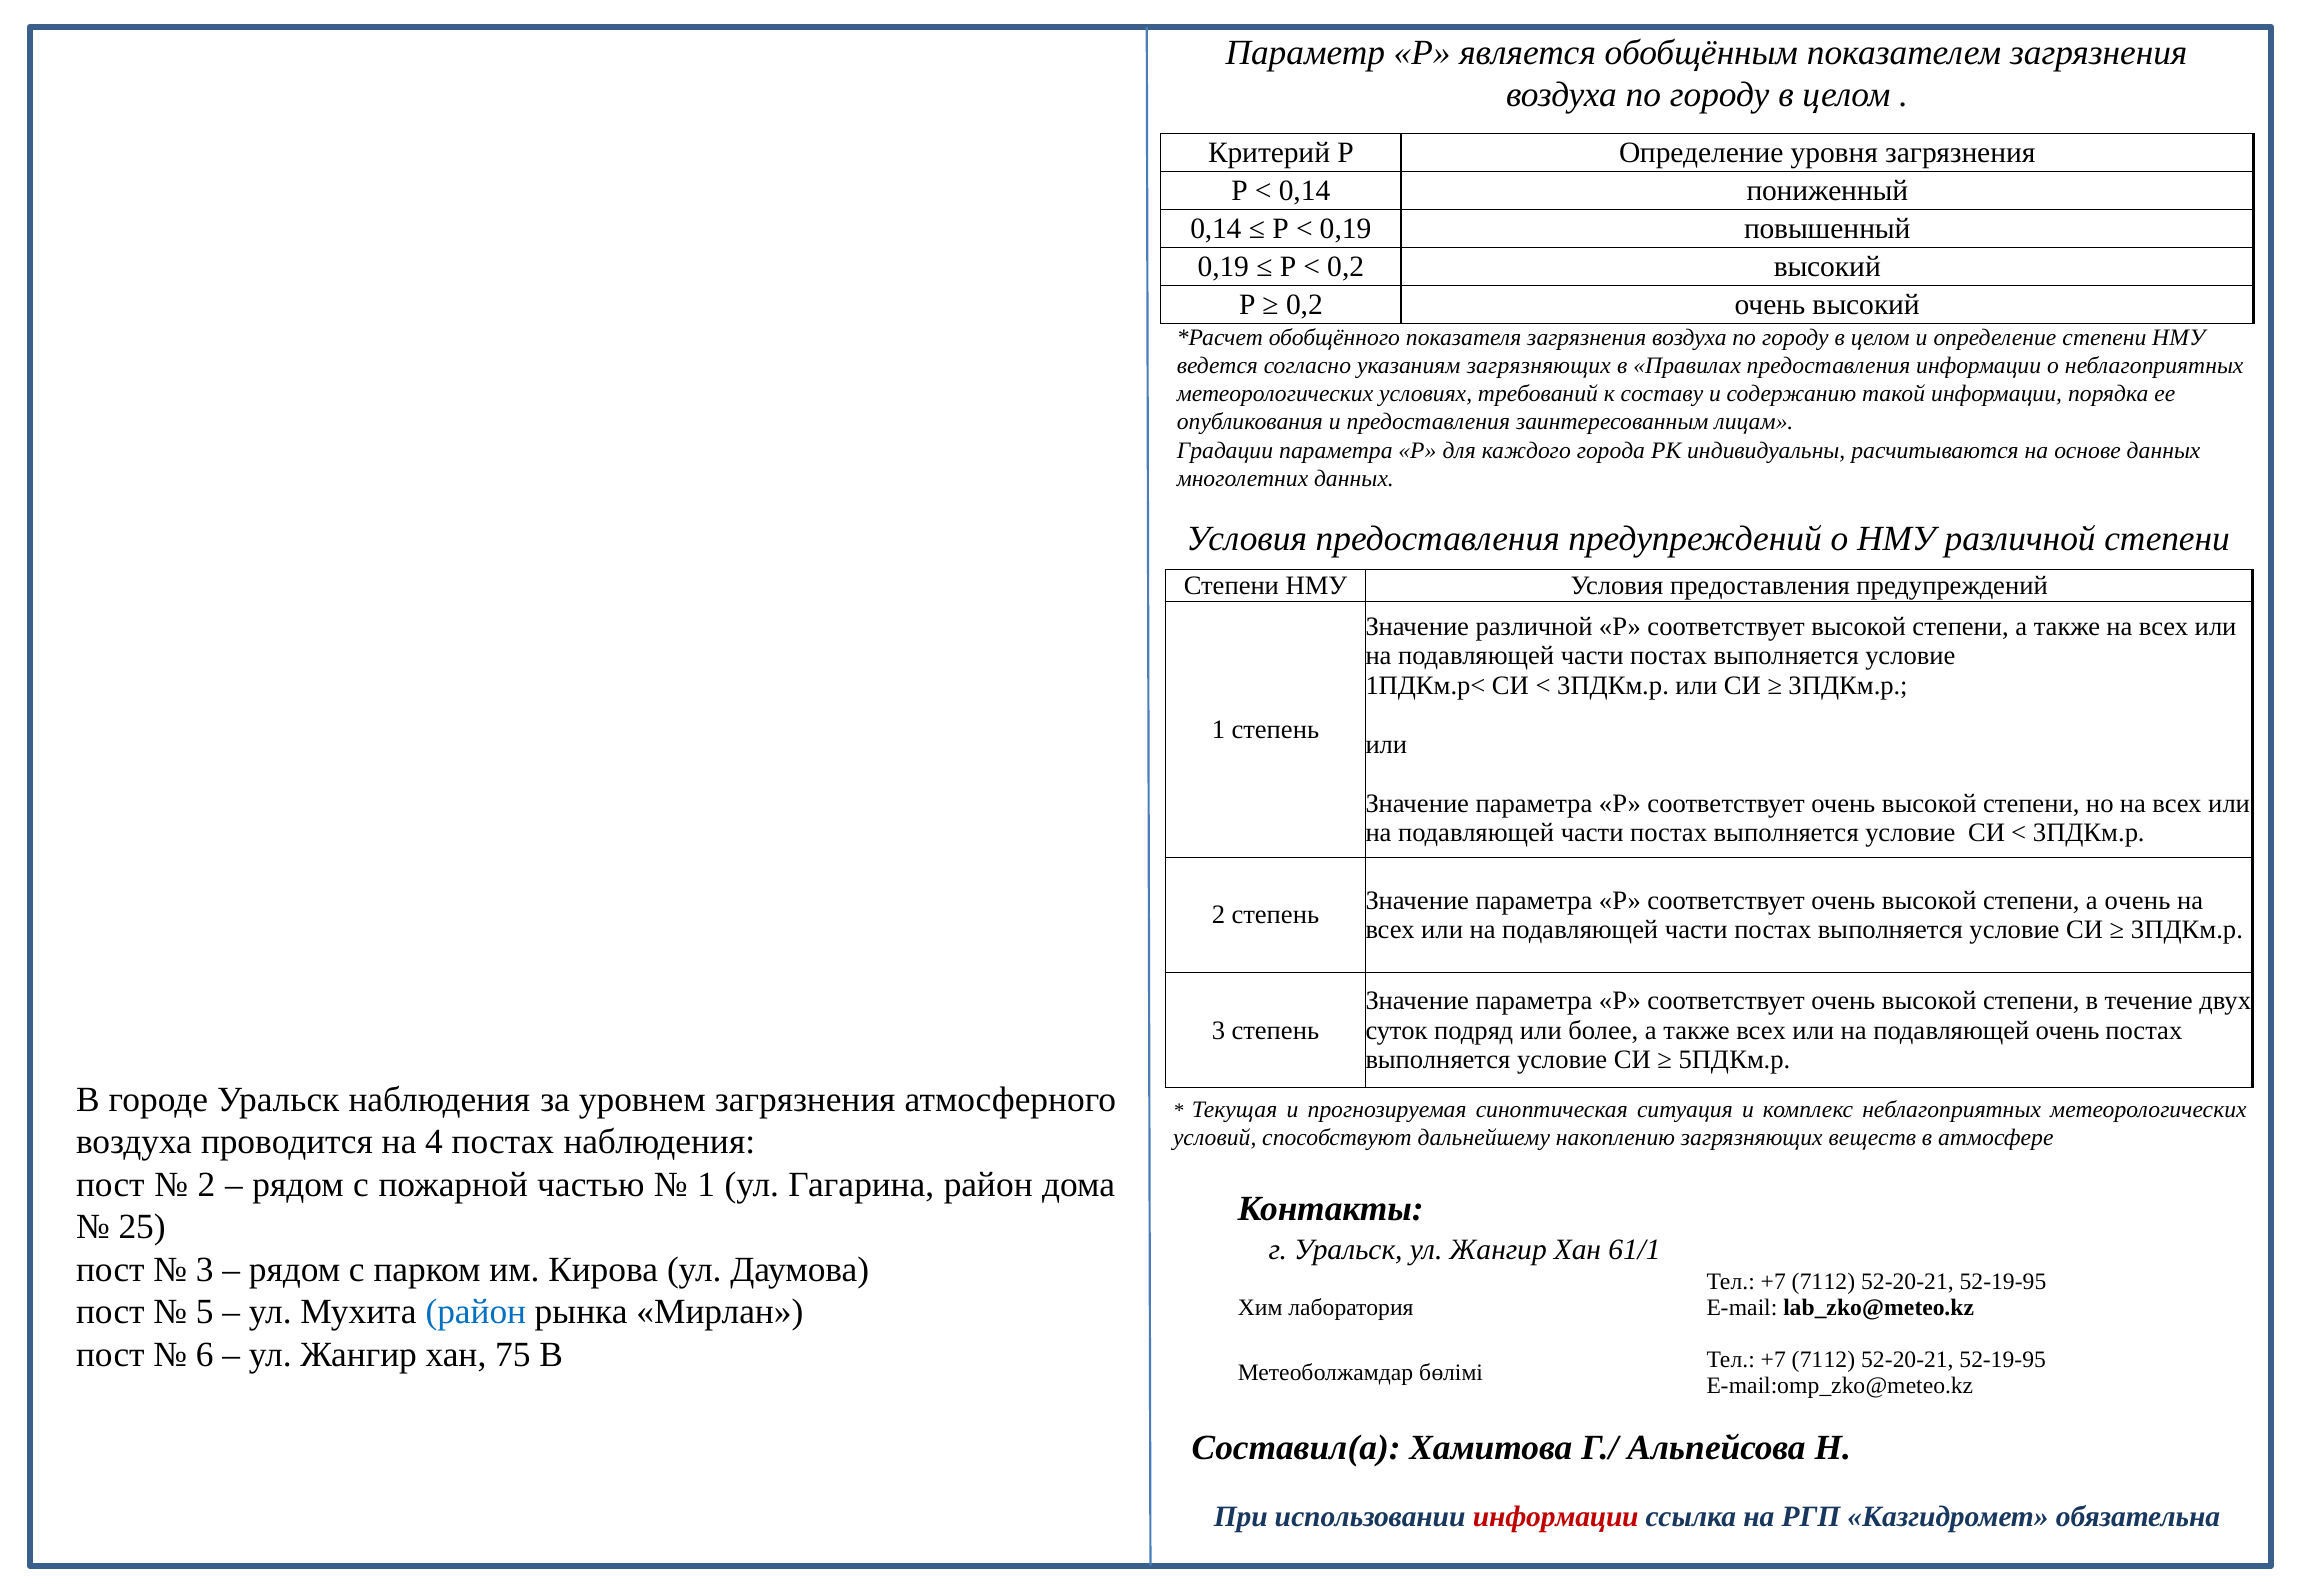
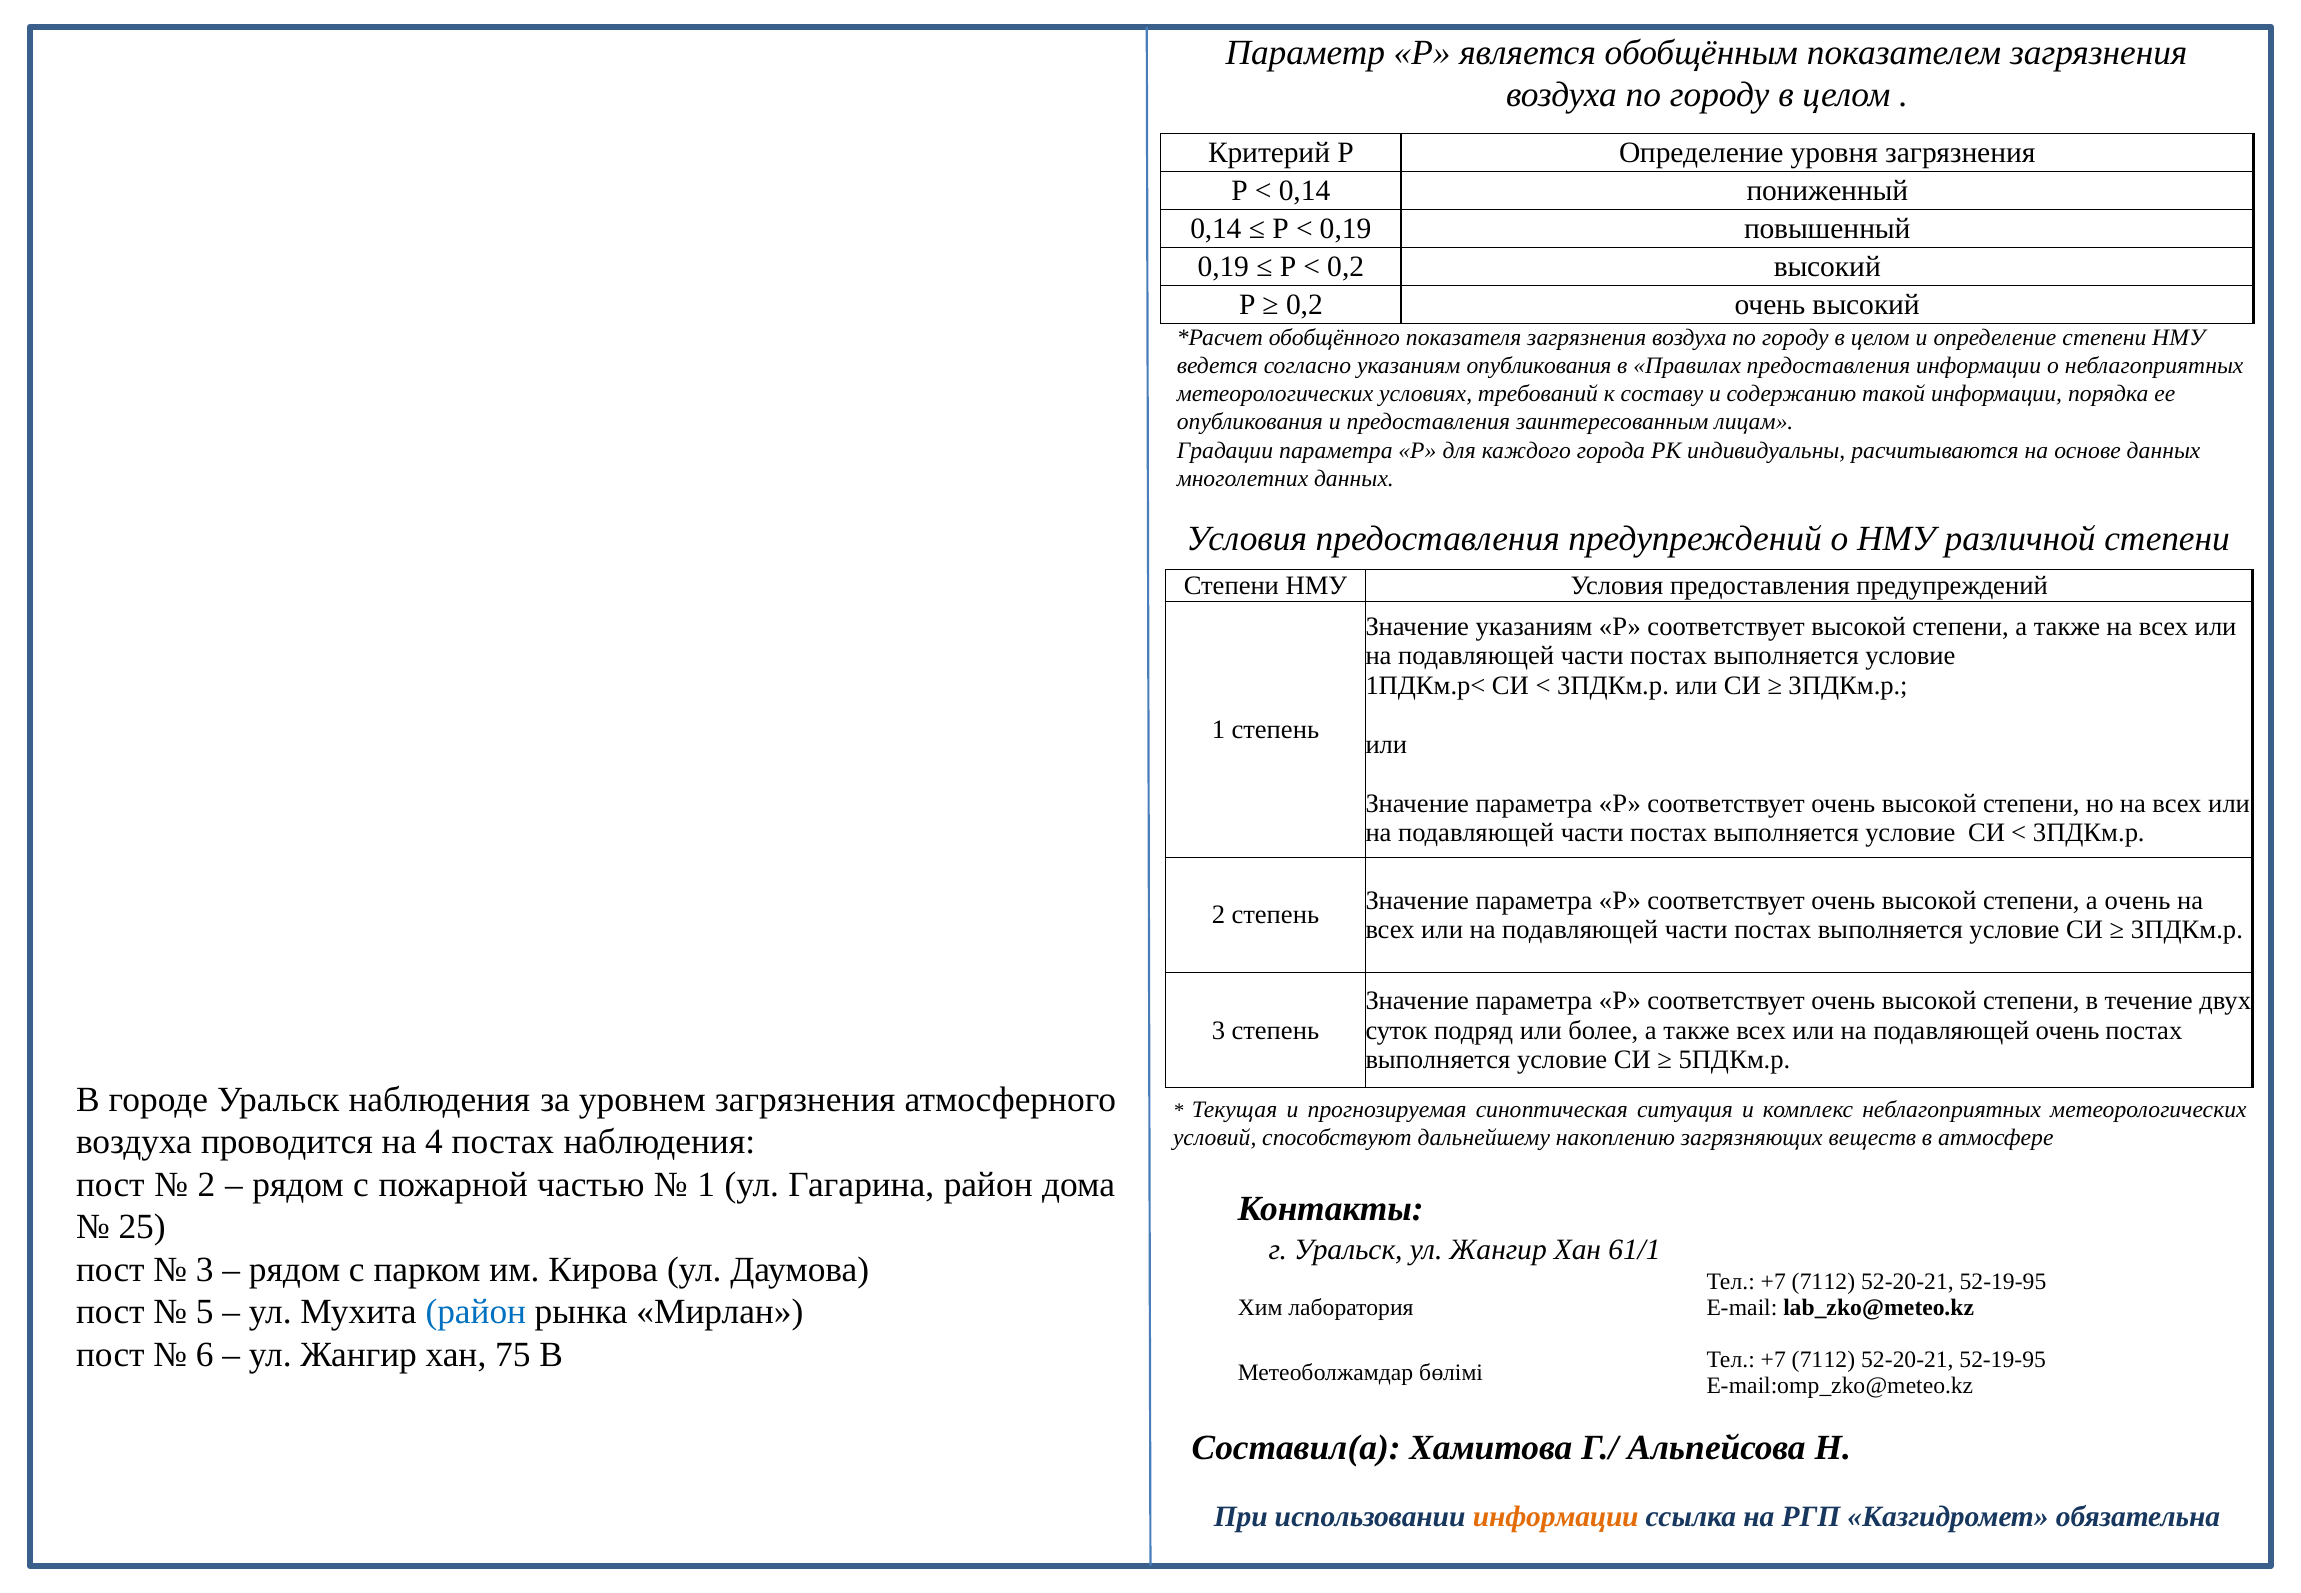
указаниям загрязняющих: загрязняющих -> опубликования (1539, 366)
Значение различной: различной -> указаниям (1534, 627)
информации colour: red -> orange (1556, 1517)
